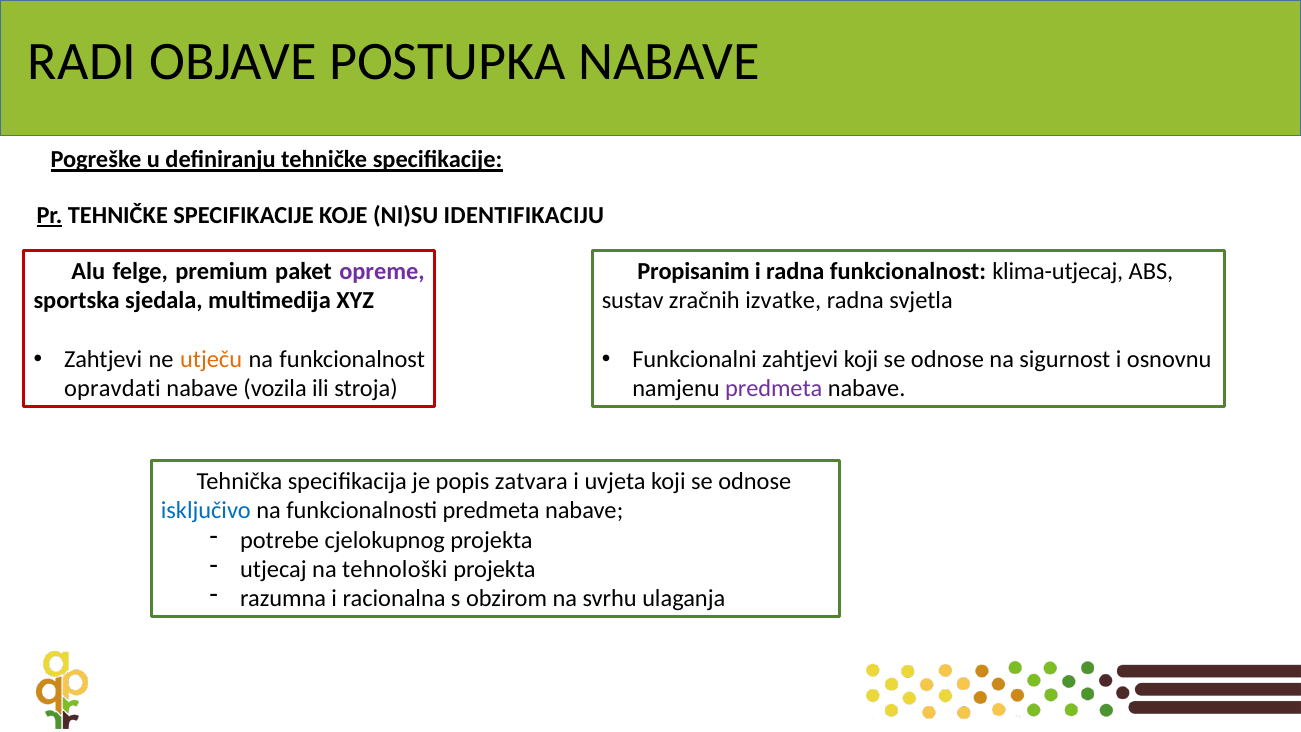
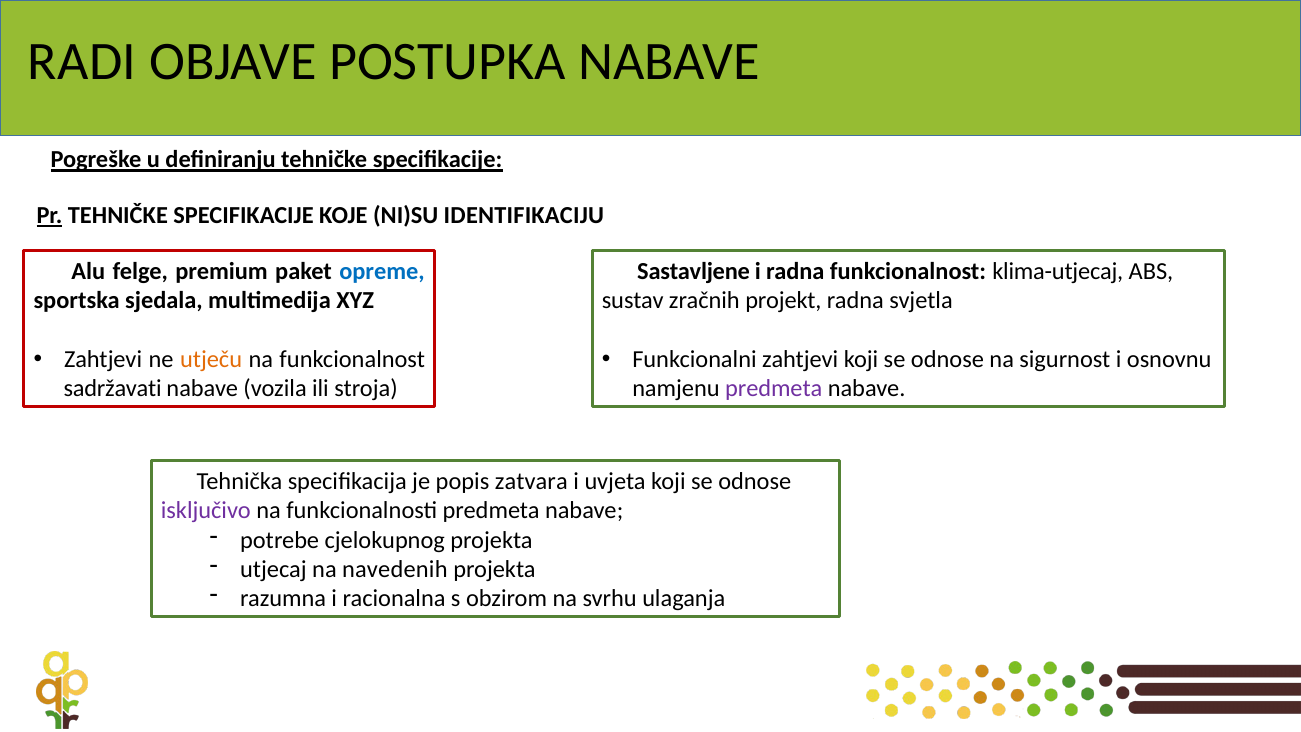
opreme colour: purple -> blue (382, 271)
Propisanim: Propisanim -> Sastavljene (694, 271)
izvatke: izvatke -> projekt (783, 301)
opravdati: opravdati -> sadržavati (113, 389)
isključivo colour: blue -> purple (206, 511)
tehnološki: tehnološki -> navedenih (395, 569)
